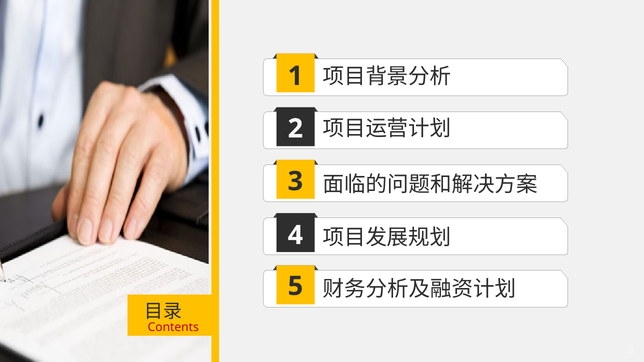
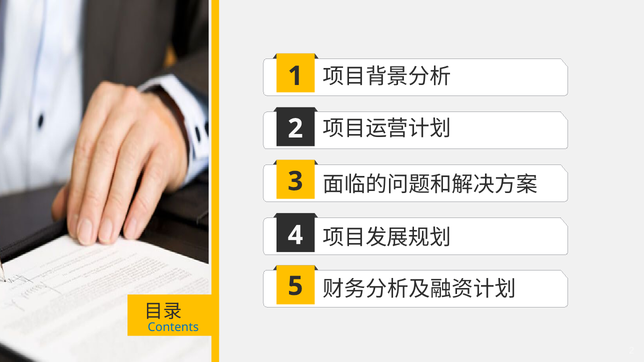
Contents colour: red -> blue (173, 328)
